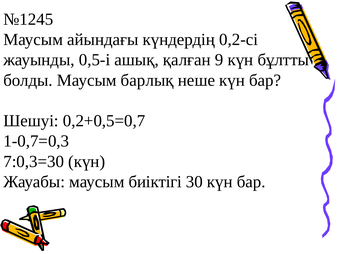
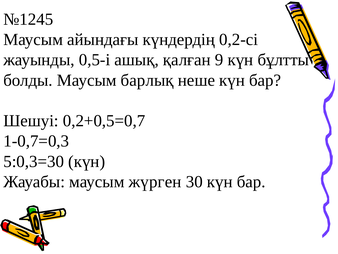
7:0,3=30: 7:0,3=30 -> 5:0,3=30 (34, 161)
биіктігі: биіктігі -> жүрген (155, 181)
